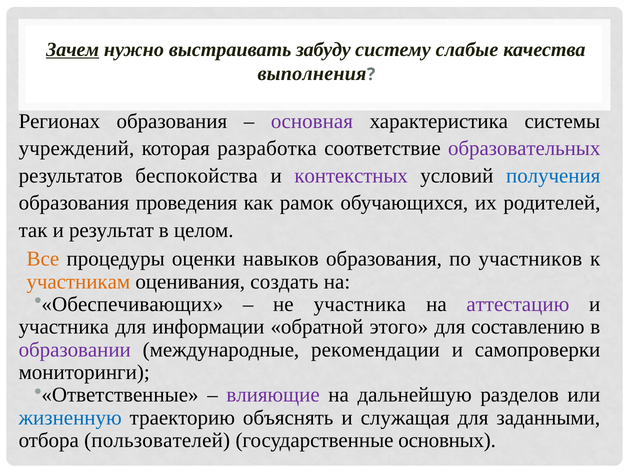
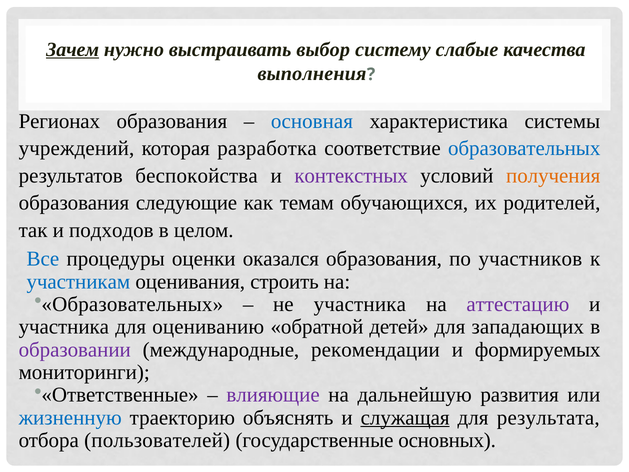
забуду: забуду -> выбор (323, 49)
основная colour: purple -> blue (312, 121)
образовательных colour: purple -> blue (524, 148)
получения colour: blue -> orange (553, 176)
проведения: проведения -> следующие (187, 203)
рамок: рамок -> темам (307, 203)
результат: результат -> подходов (111, 230)
Все colour: orange -> blue (43, 259)
навыков: навыков -> оказался (281, 259)
участникам colour: orange -> blue (78, 282)
создать: создать -> строить (285, 282)
Обеспечивающих: Обеспечивающих -> Образовательных (132, 304)
информации: информации -> оцениванию (208, 327)
этого: этого -> детей (399, 327)
составлению: составлению -> западающих (528, 327)
самопроверки: самопроверки -> формируемых (538, 349)
разделов: разделов -> развития (520, 395)
служащая underline: none -> present (405, 417)
заданными: заданными -> результата (548, 417)
